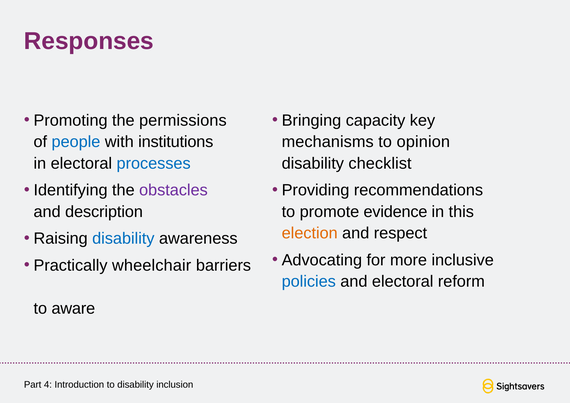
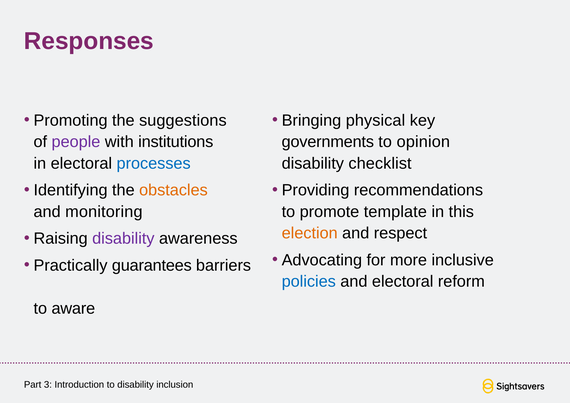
permissions: permissions -> suggestions (183, 121)
capacity: capacity -> physical (375, 121)
people colour: blue -> purple (76, 142)
mechanisms: mechanisms -> governments (328, 142)
obstacles colour: purple -> orange (173, 190)
description: description -> monitoring (104, 212)
evidence: evidence -> template (395, 212)
disability colour: blue -> purple (123, 239)
wheelchair: wheelchair -> guarantees (152, 265)
4: 4 -> 3 (48, 385)
